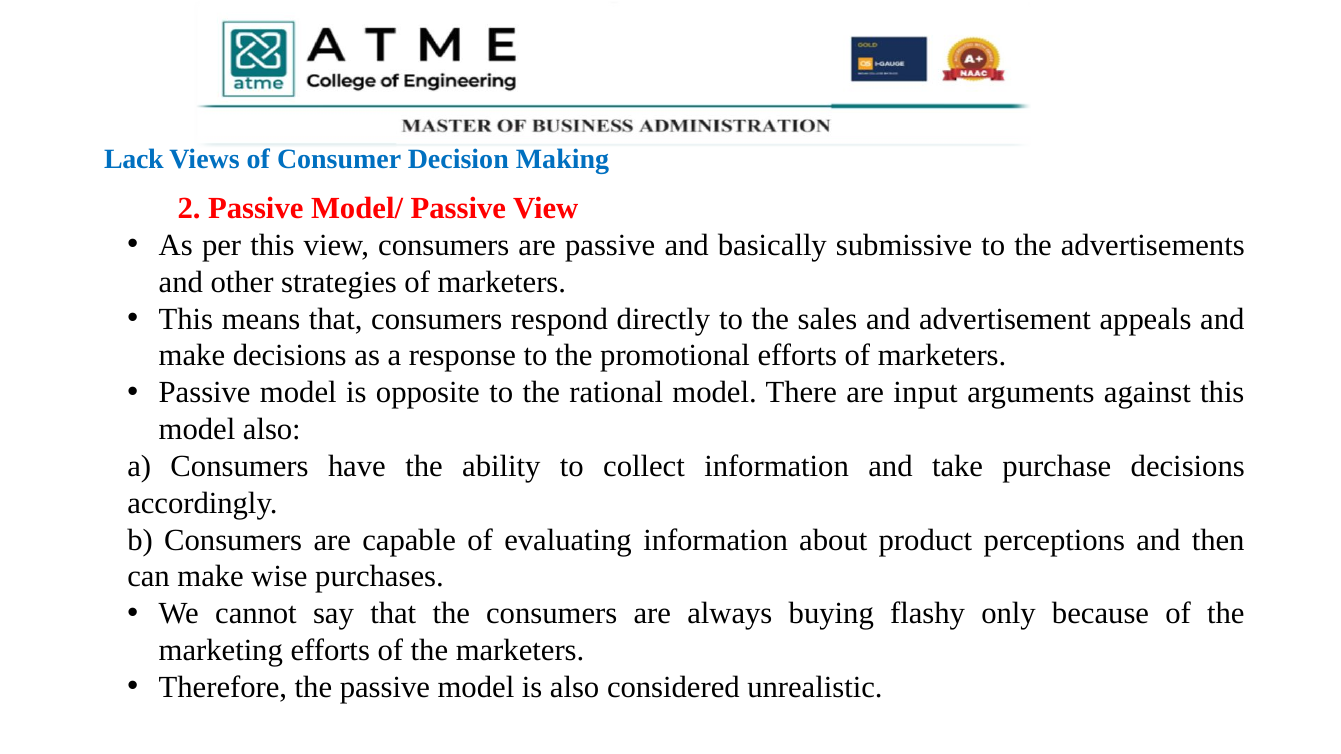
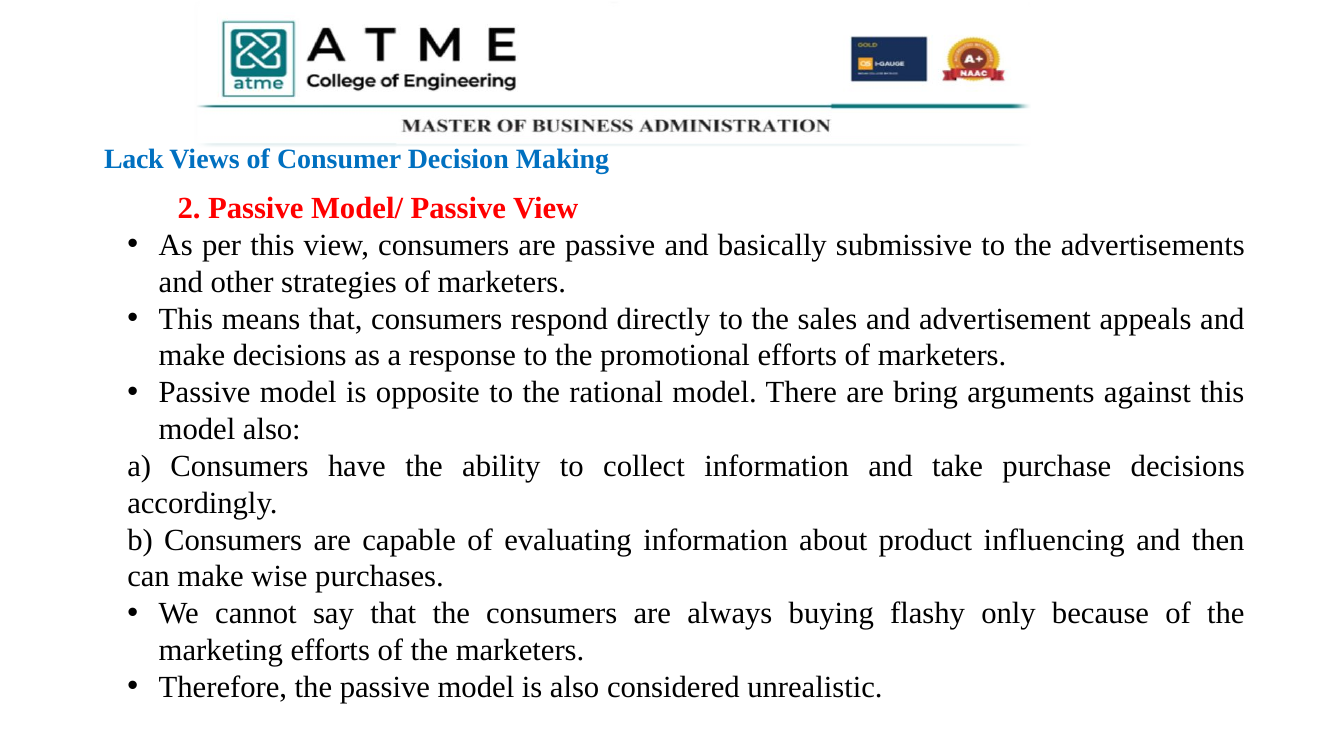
input: input -> bring (926, 393)
perceptions: perceptions -> influencing (1054, 540)
